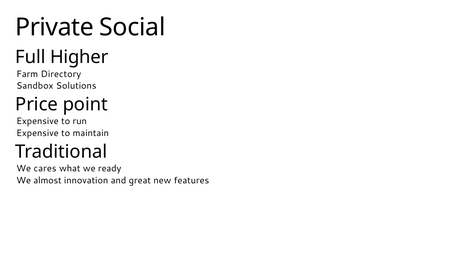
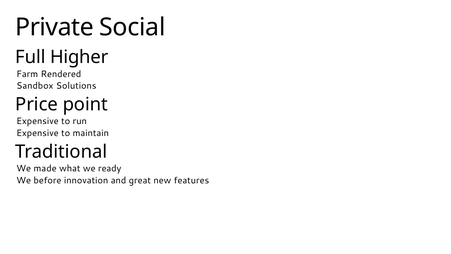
Directory: Directory -> Rendered (61, 74)
cares: cares -> made (45, 168)
almost: almost -> before (47, 180)
